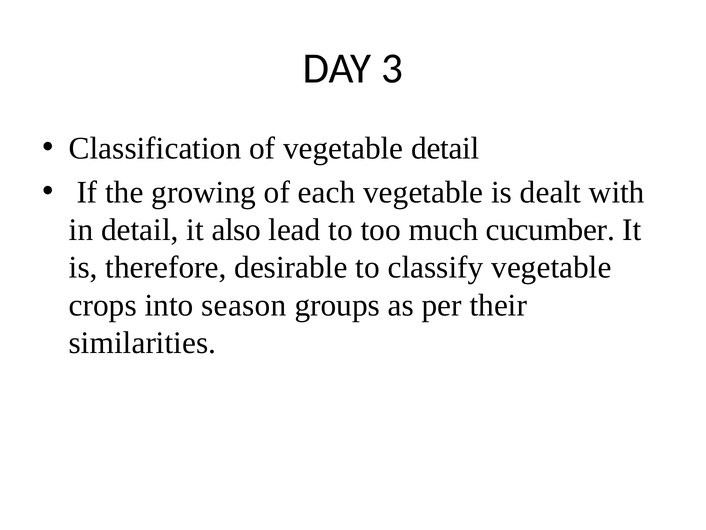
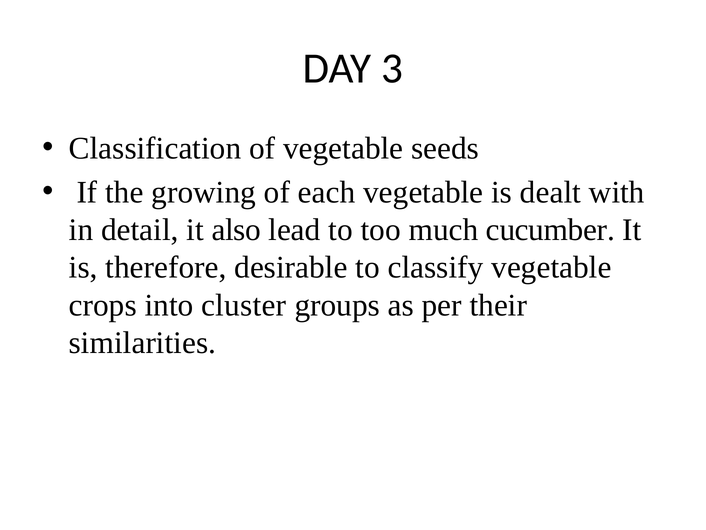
vegetable detail: detail -> seeds (445, 148)
season: season -> cluster (244, 305)
